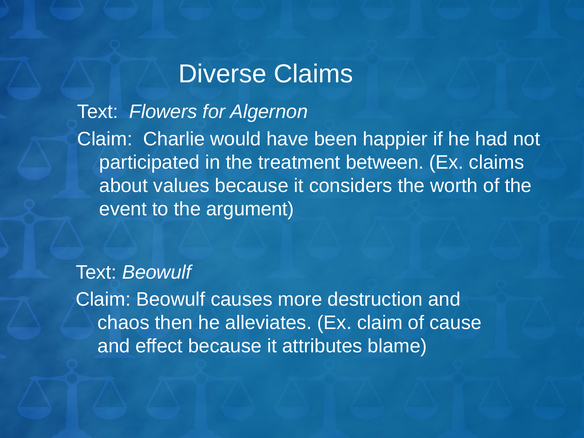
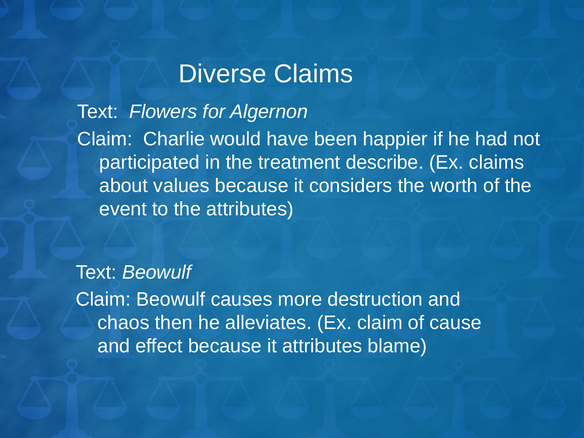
between: between -> describe (385, 162)
the argument: argument -> attributes (250, 209)
